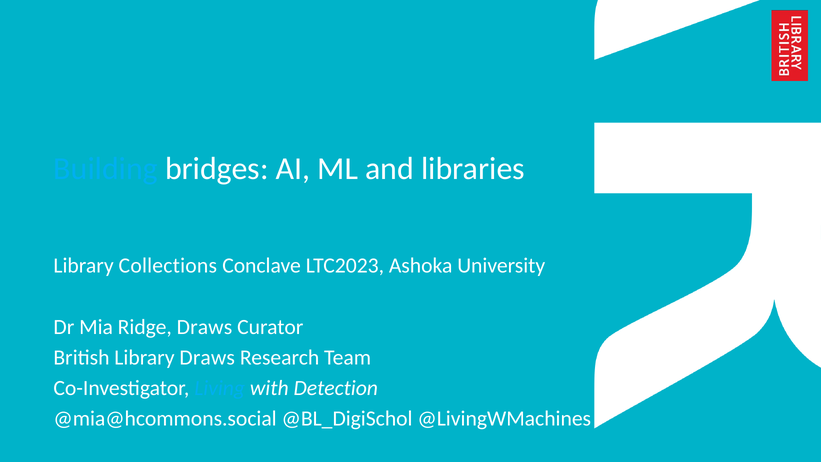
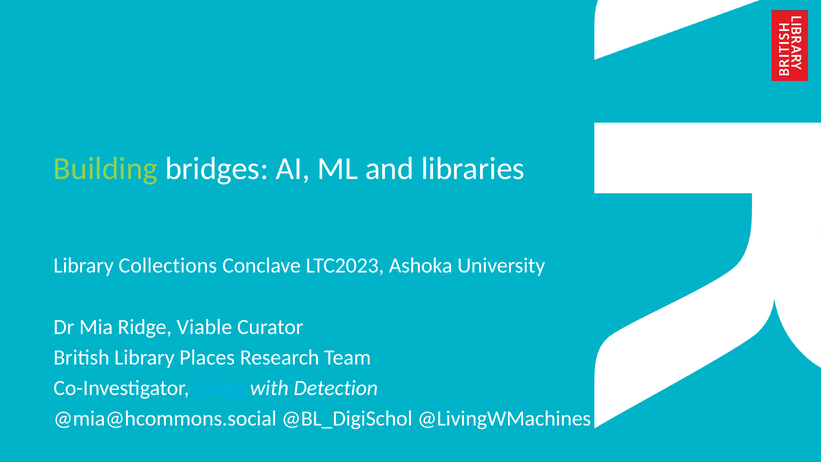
Building colour: light blue -> light green (106, 168)
Ridge Draws: Draws -> Viable (204, 327)
Library Draws: Draws -> Places (207, 357)
